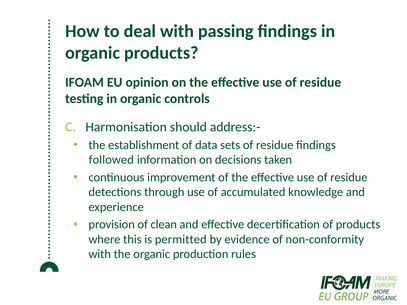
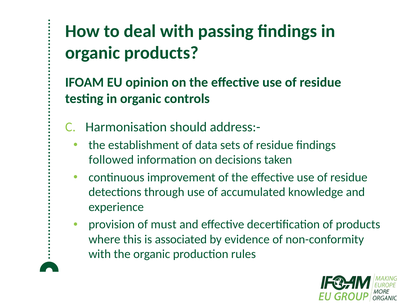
clean: clean -> must (164, 225)
permitted: permitted -> associated (181, 239)
